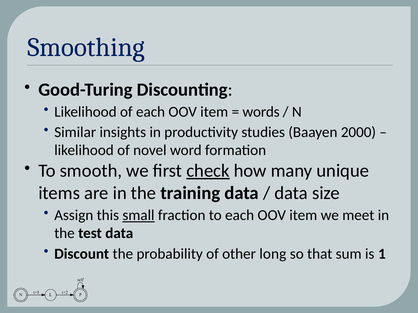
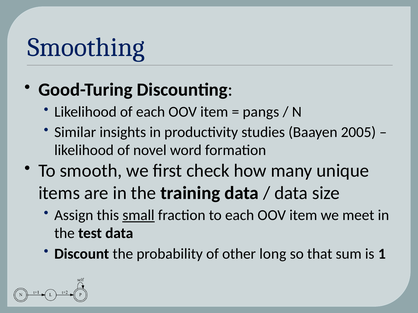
words: words -> pangs (261, 112)
2000: 2000 -> 2005 (358, 132)
check underline: present -> none (208, 171)
